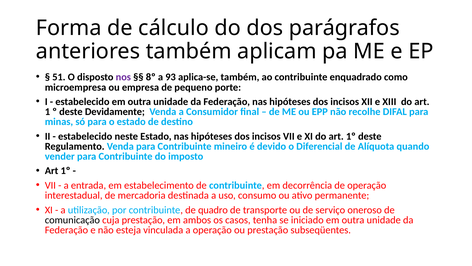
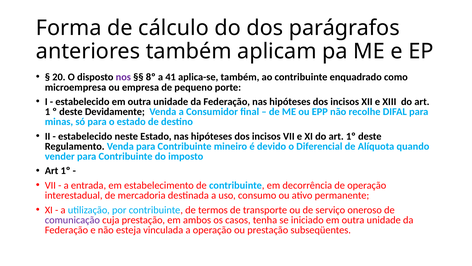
51: 51 -> 20 (59, 77)
93: 93 -> 41 (171, 77)
quadro: quadro -> termos (213, 210)
comunicação colour: black -> purple (72, 220)
